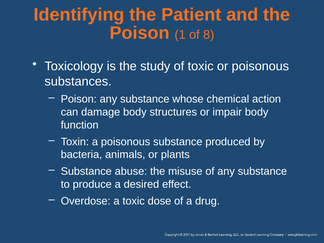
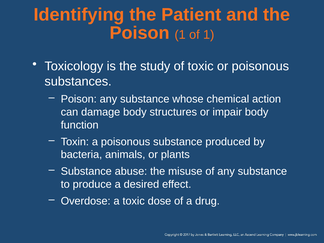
of 8: 8 -> 1 (209, 35)
